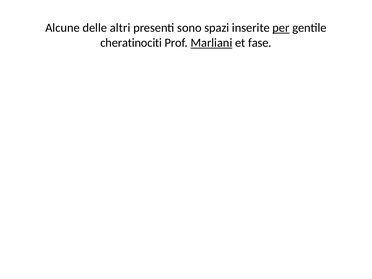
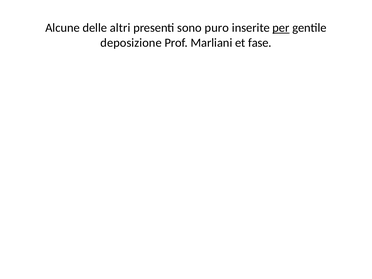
spazi: spazi -> puro (217, 28)
cheratinociti: cheratinociti -> deposizione (131, 43)
Marliani underline: present -> none (211, 43)
